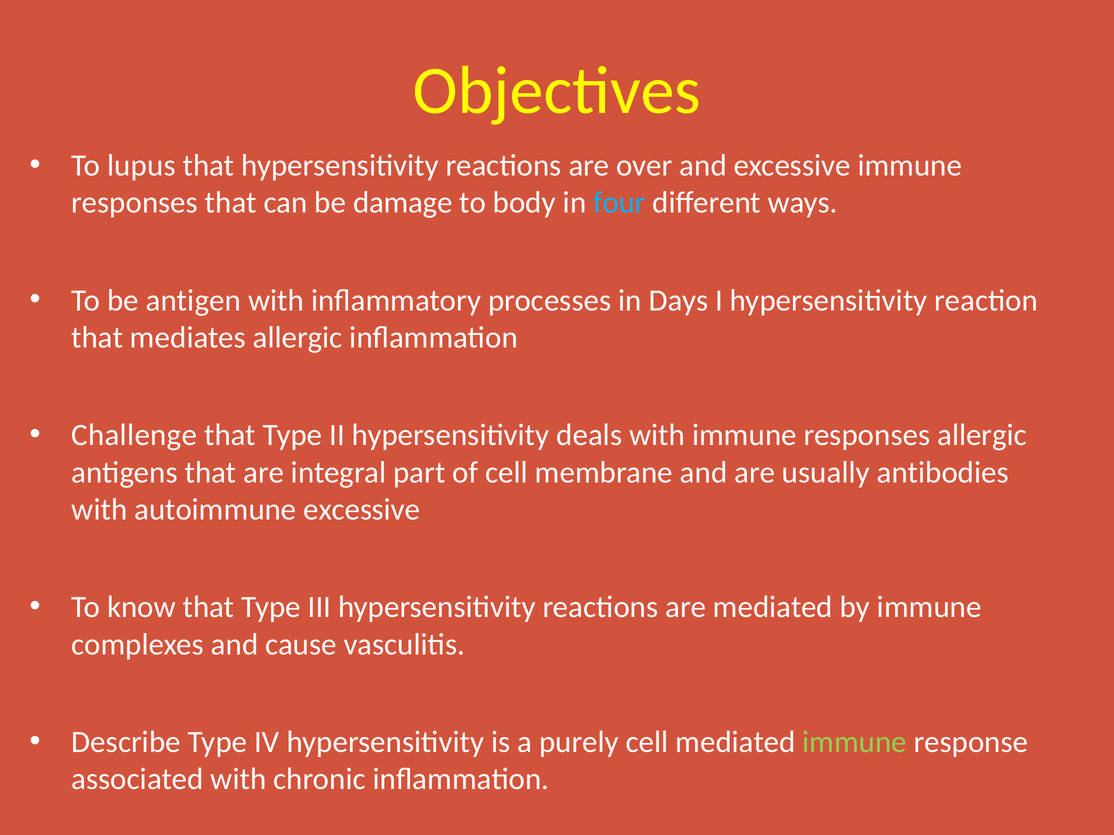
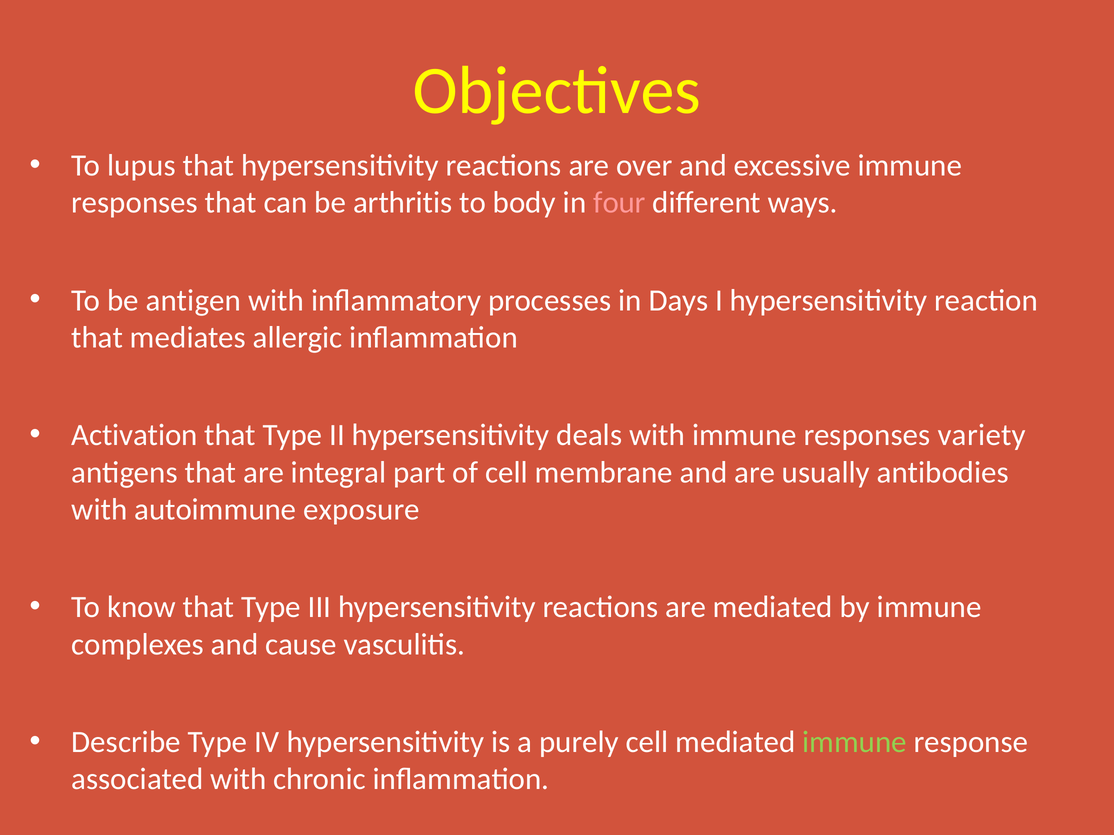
damage: damage -> arthritis (403, 203)
four colour: light blue -> pink (619, 203)
Challenge: Challenge -> Activation (134, 435)
responses allergic: allergic -> variety (982, 435)
autoimmune excessive: excessive -> exposure (362, 510)
